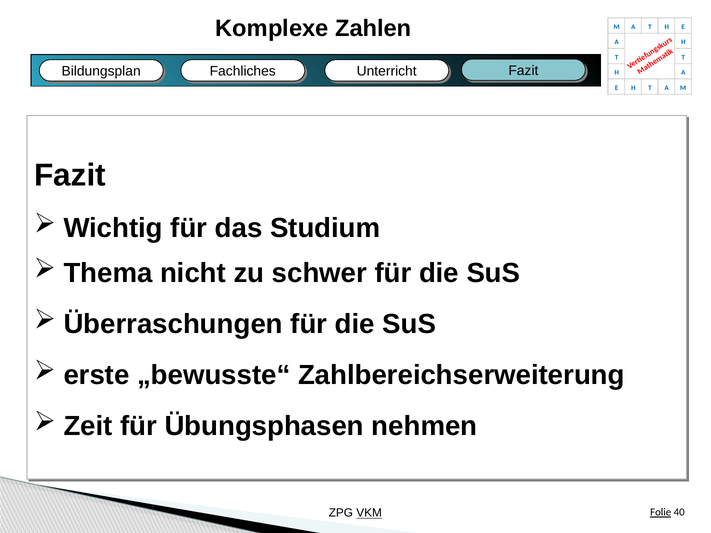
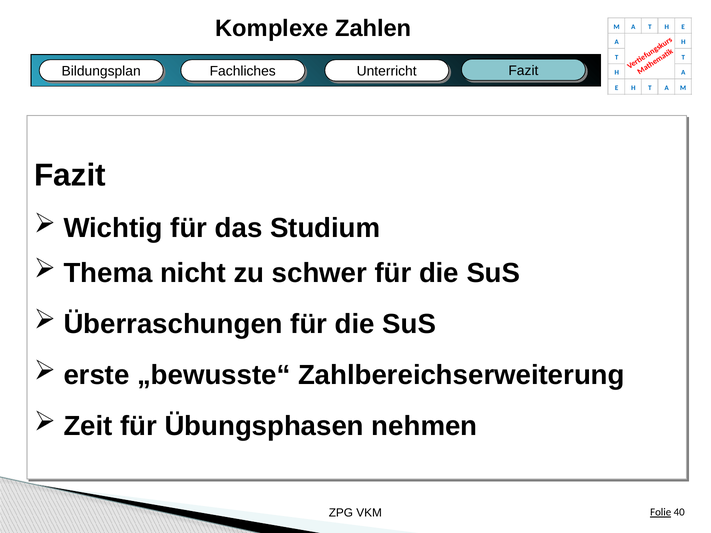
VKM underline: present -> none (369, 513)
